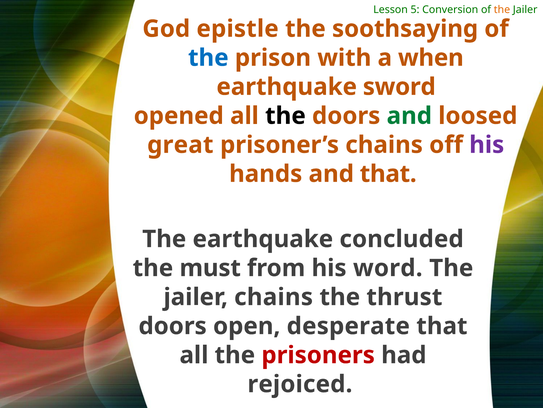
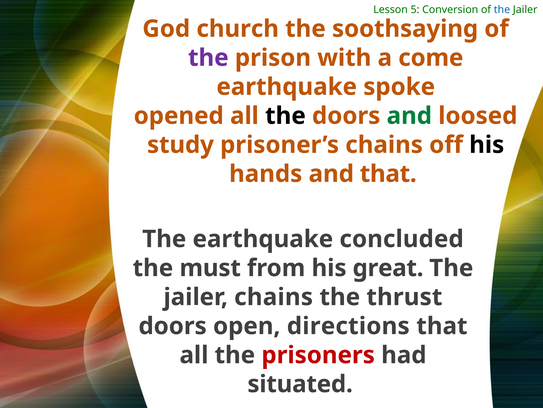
the colour: orange -> blue (502, 10)
epistle: epistle -> church (238, 29)
the colour: blue -> purple (208, 58)
when: when -> come (431, 58)
sword: sword -> spoke (399, 87)
great: great -> study (180, 145)
his colour: purple -> black (487, 145)
word: word -> great (388, 268)
desperate: desperate -> directions (348, 326)
rejoiced: rejoiced -> situated (300, 384)
